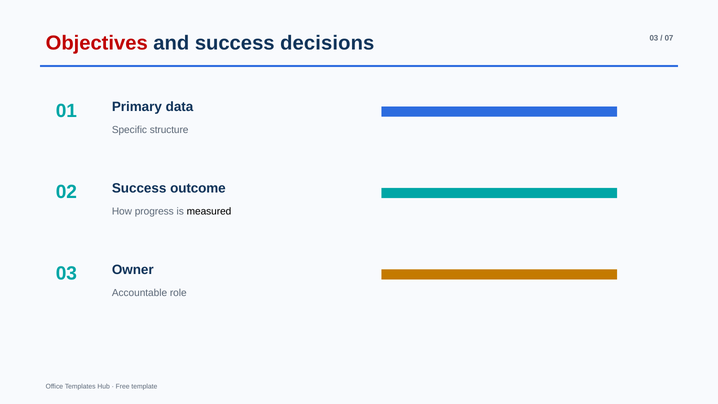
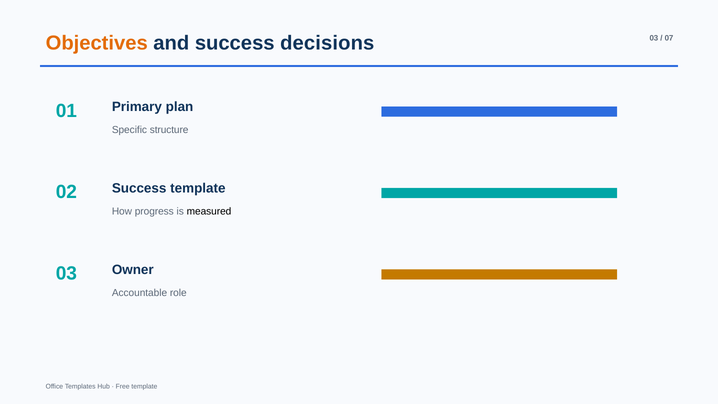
Objectives colour: red -> orange (97, 43)
data: data -> plan (180, 107)
Success outcome: outcome -> template (198, 188)
